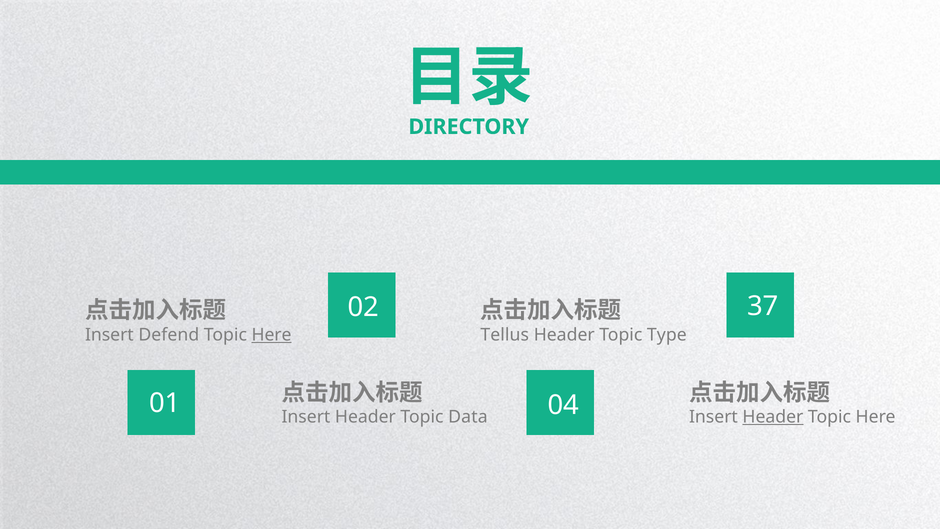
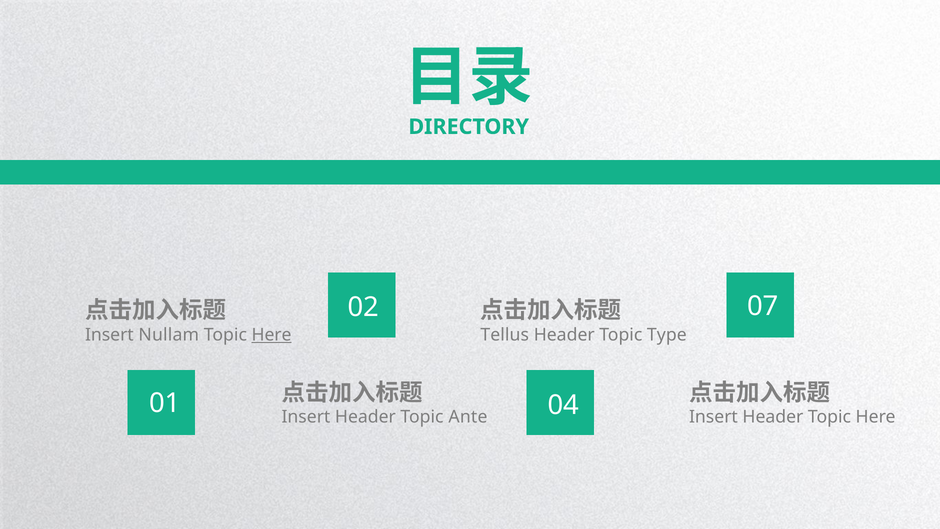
37: 37 -> 07 (763, 306)
Defend: Defend -> Nullam (169, 335)
Data: Data -> Ante (468, 417)
Header underline: present -> none (773, 417)
